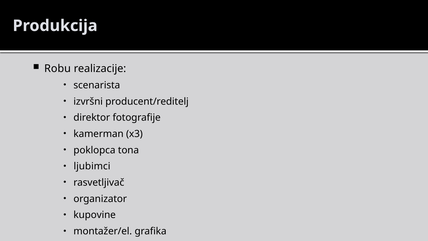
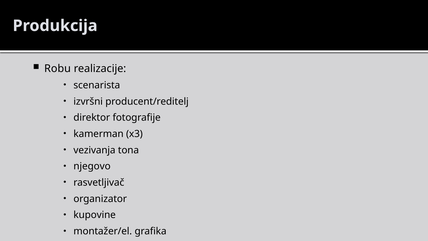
poklopca: poklopca -> vezivanja (94, 150)
ljubimci: ljubimci -> njegovo (92, 166)
